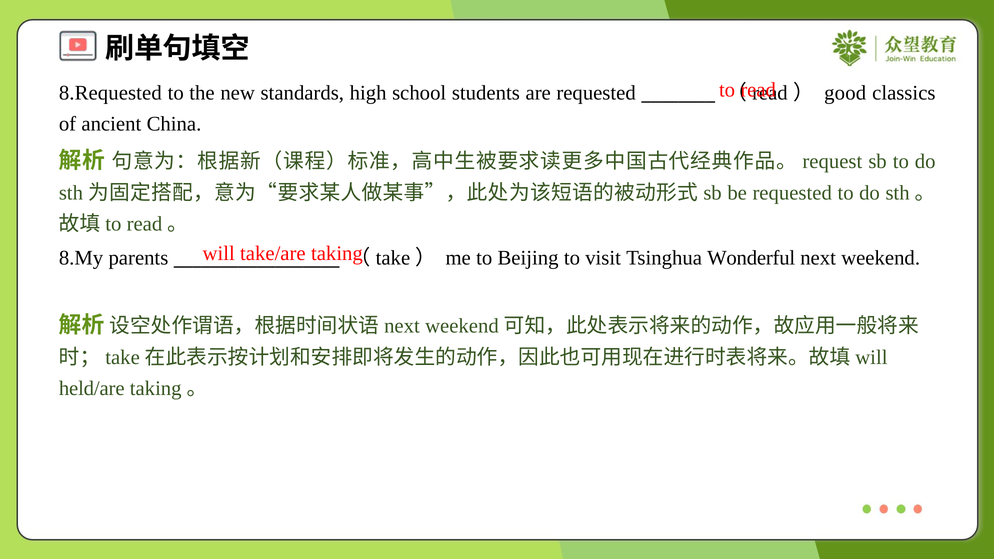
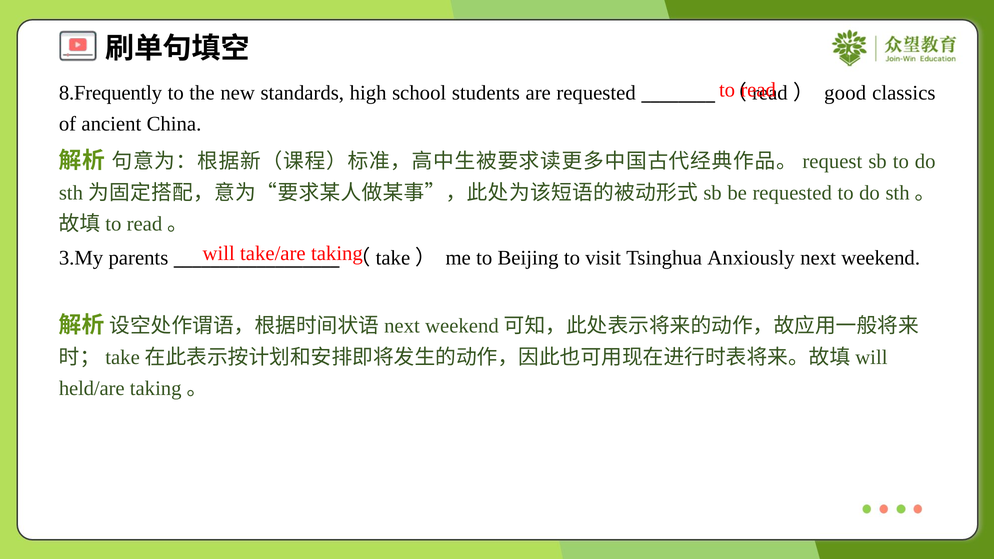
8.Requested: 8.Requested -> 8.Frequently (110, 93)
8.My: 8.My -> 3.My (81, 258)
Wonderful: Wonderful -> Anxiously (751, 258)
